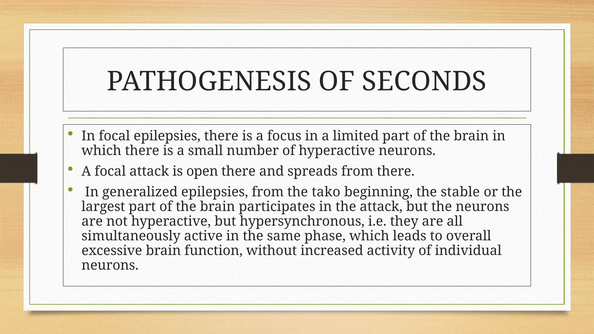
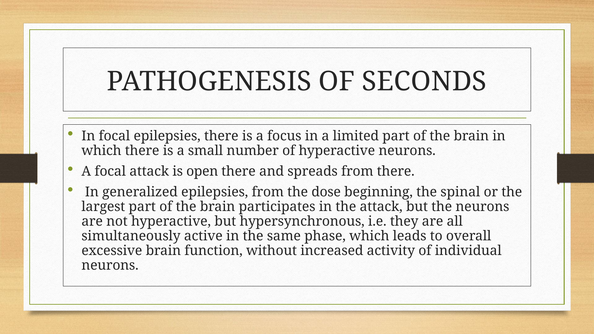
tako: tako -> dose (326, 192)
stable: stable -> spinal (460, 192)
